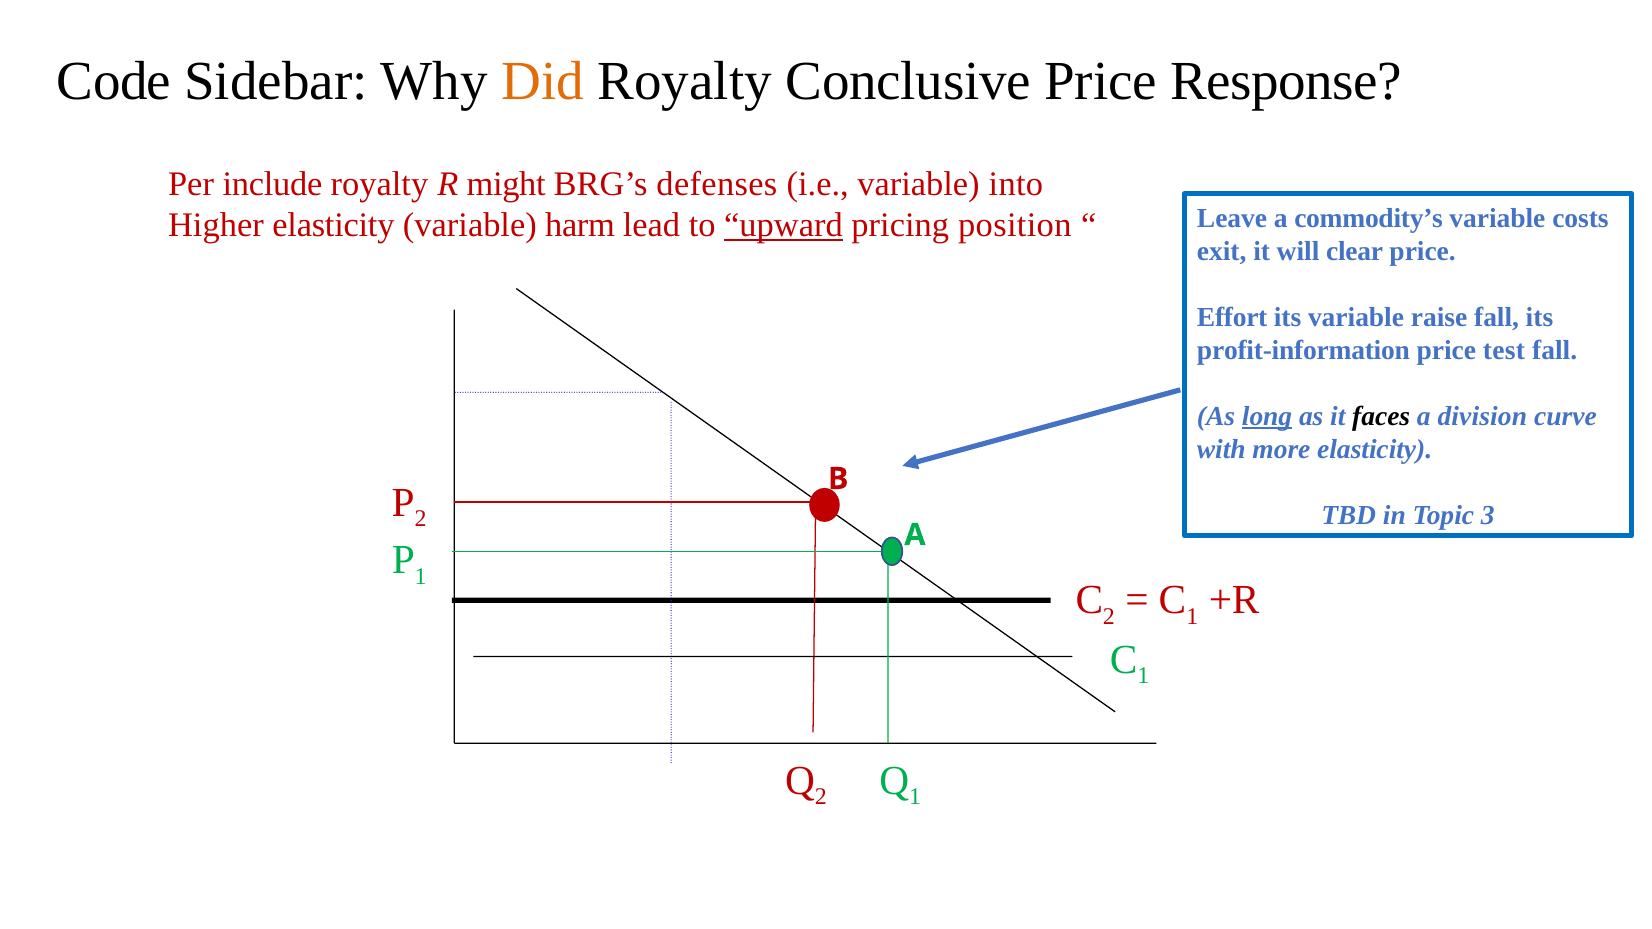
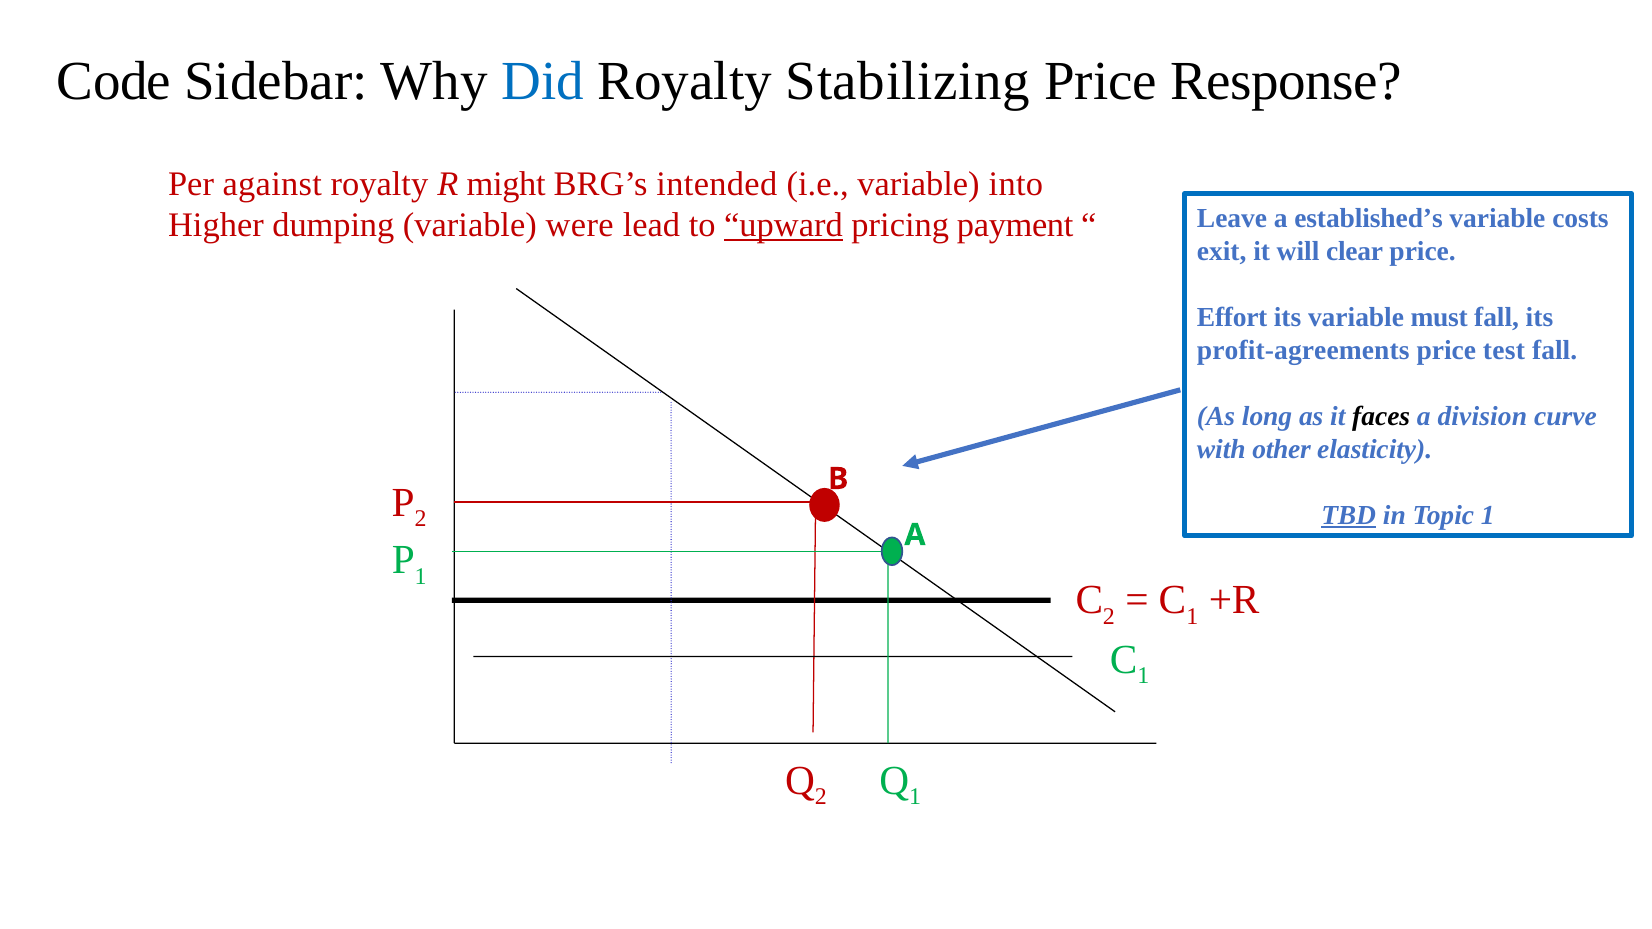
Did colour: orange -> blue (543, 81)
Conclusive: Conclusive -> Stabilizing (908, 81)
include: include -> against (272, 184)
defenses: defenses -> intended (717, 184)
Higher elasticity: elasticity -> dumping (333, 225)
harm: harm -> were (580, 225)
position: position -> payment (1015, 225)
commodity’s: commodity’s -> established’s (1369, 218)
raise: raise -> must (1439, 317)
profit-information: profit-information -> profit-agreements (1303, 350)
long underline: present -> none (1267, 416)
more: more -> other (1282, 449)
TBD underline: none -> present (1349, 515)
Topic 3: 3 -> 1 (1488, 515)
